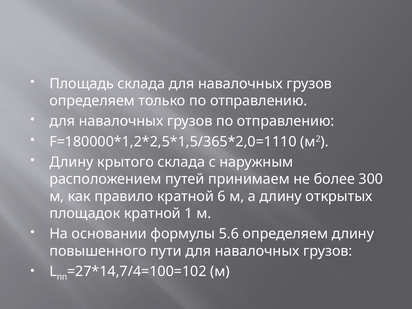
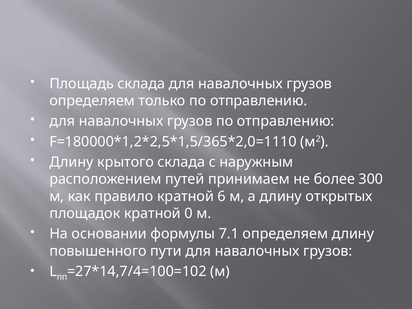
1: 1 -> 0 (189, 213)
5.6: 5.6 -> 7.1 (229, 234)
